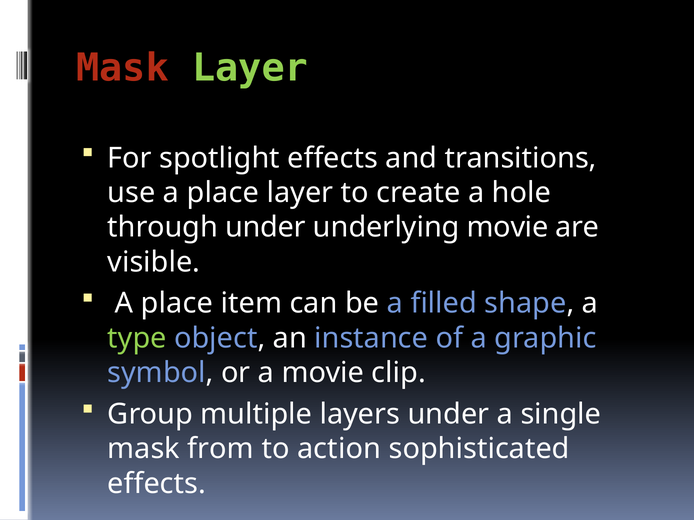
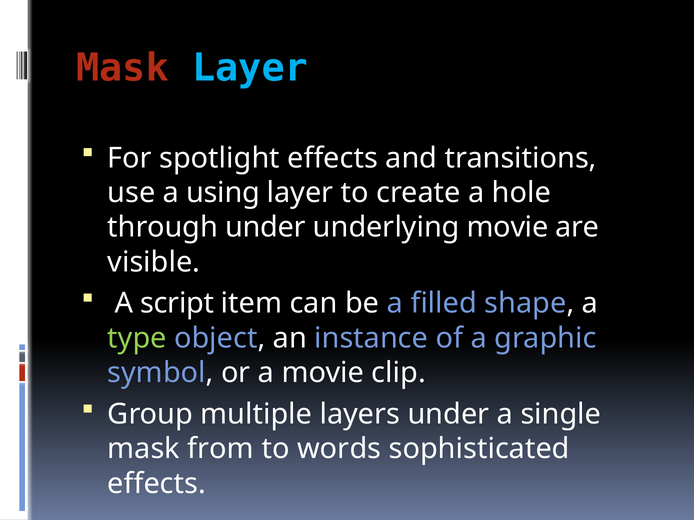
Layer colour: light green -> light blue (250, 68)
use a place: place -> using (223, 193)
place: place -> script (177, 304)
action: action -> words (339, 449)
